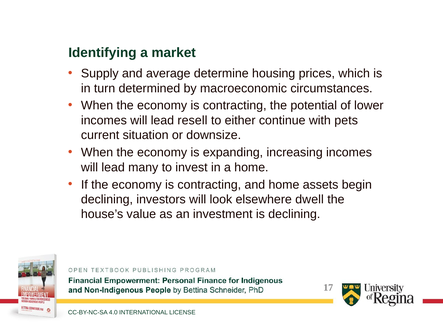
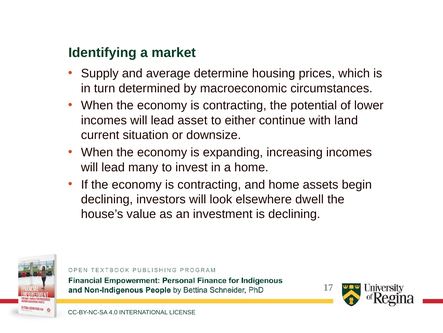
resell: resell -> asset (192, 120)
pets: pets -> land (346, 120)
